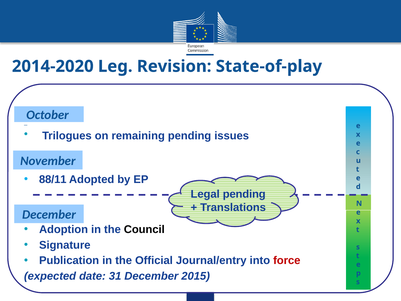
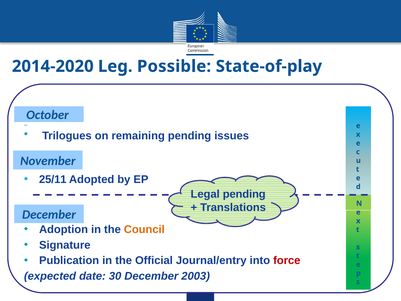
Revision: Revision -> Possible (174, 66)
88/11: 88/11 -> 25/11 (53, 179)
Council colour: black -> orange (144, 229)
31: 31 -> 30 (115, 276)
2015: 2015 -> 2003 (196, 276)
